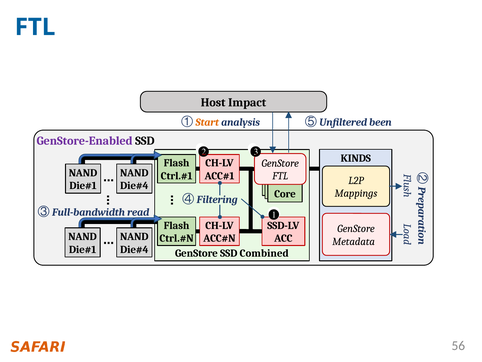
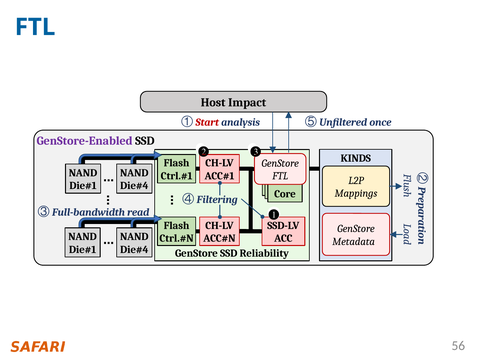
Start colour: orange -> red (207, 122)
been: been -> once (380, 122)
Combined: Combined -> Reliability (264, 253)
